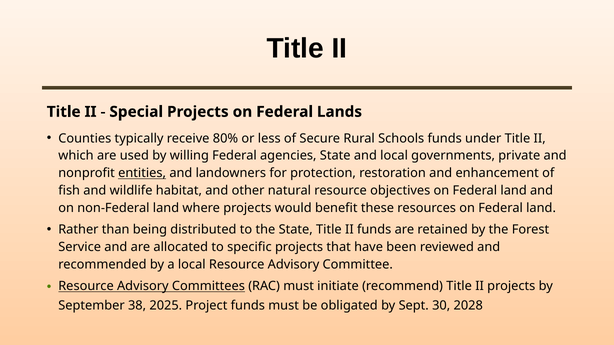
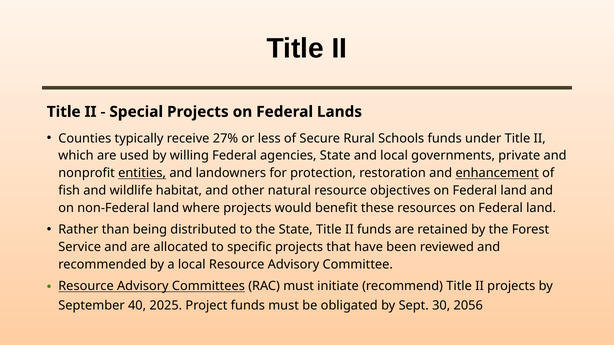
80%: 80% -> 27% (225, 138)
enhancement underline: none -> present (497, 173)
38: 38 -> 40 (137, 306)
2028: 2028 -> 2056 (468, 306)
